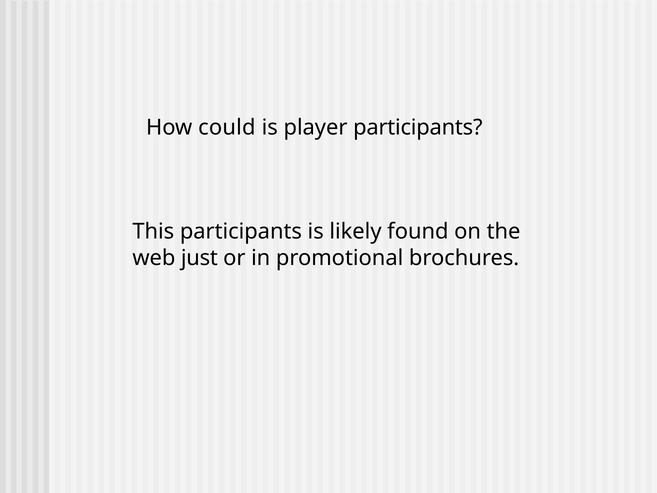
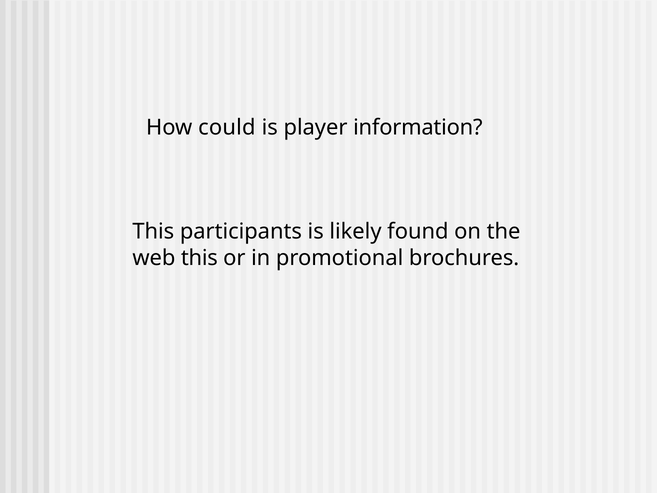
player participants: participants -> information (418, 127)
web just: just -> this (199, 258)
